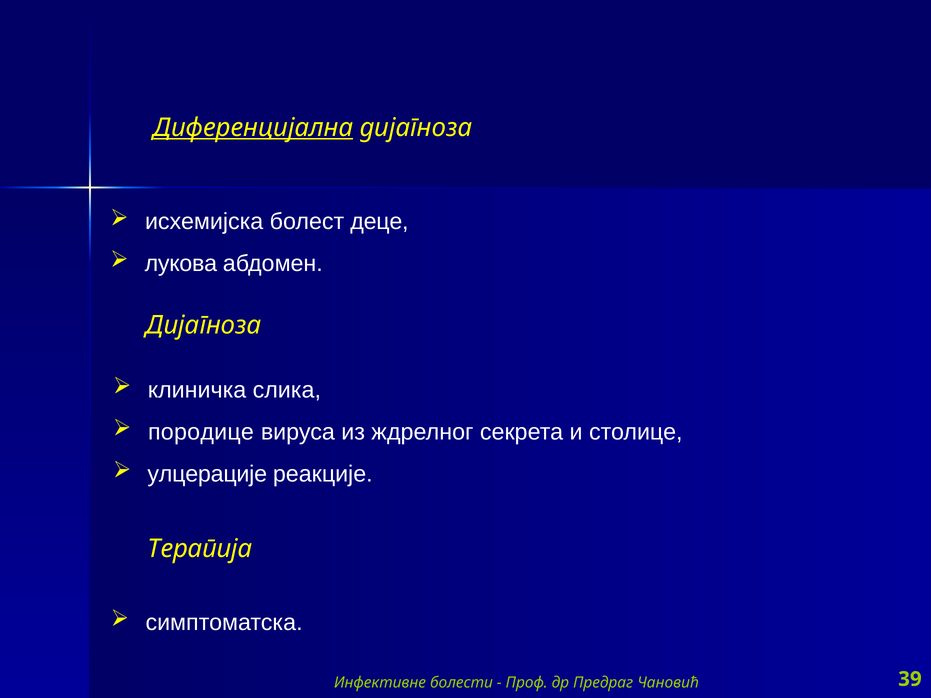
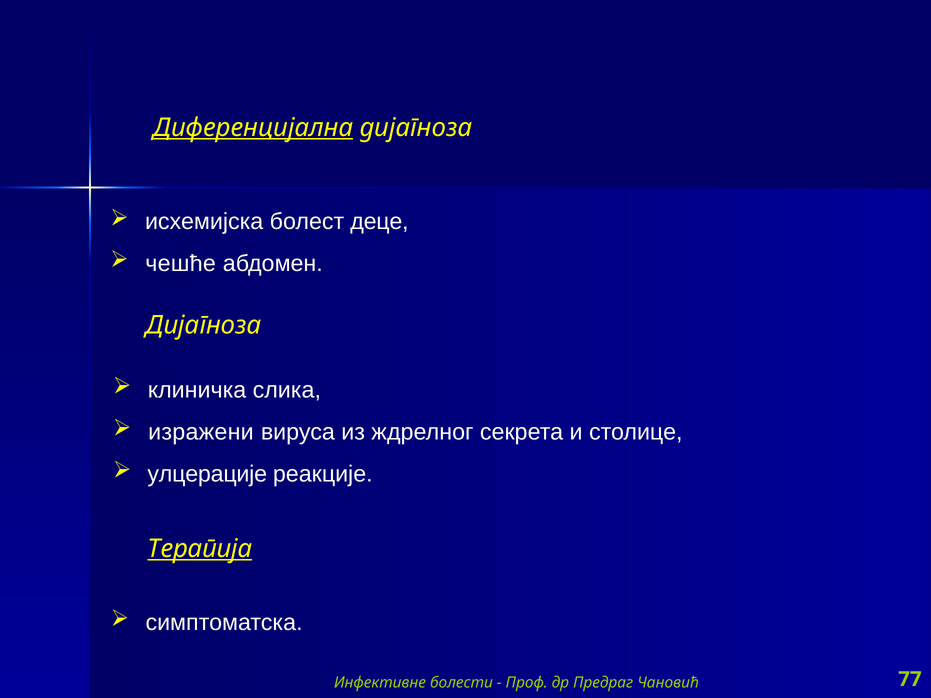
лукова: лукова -> чешће (181, 264)
породице: породице -> изражени (201, 432)
Терапија underline: none -> present (200, 549)
39: 39 -> 77 (910, 679)
